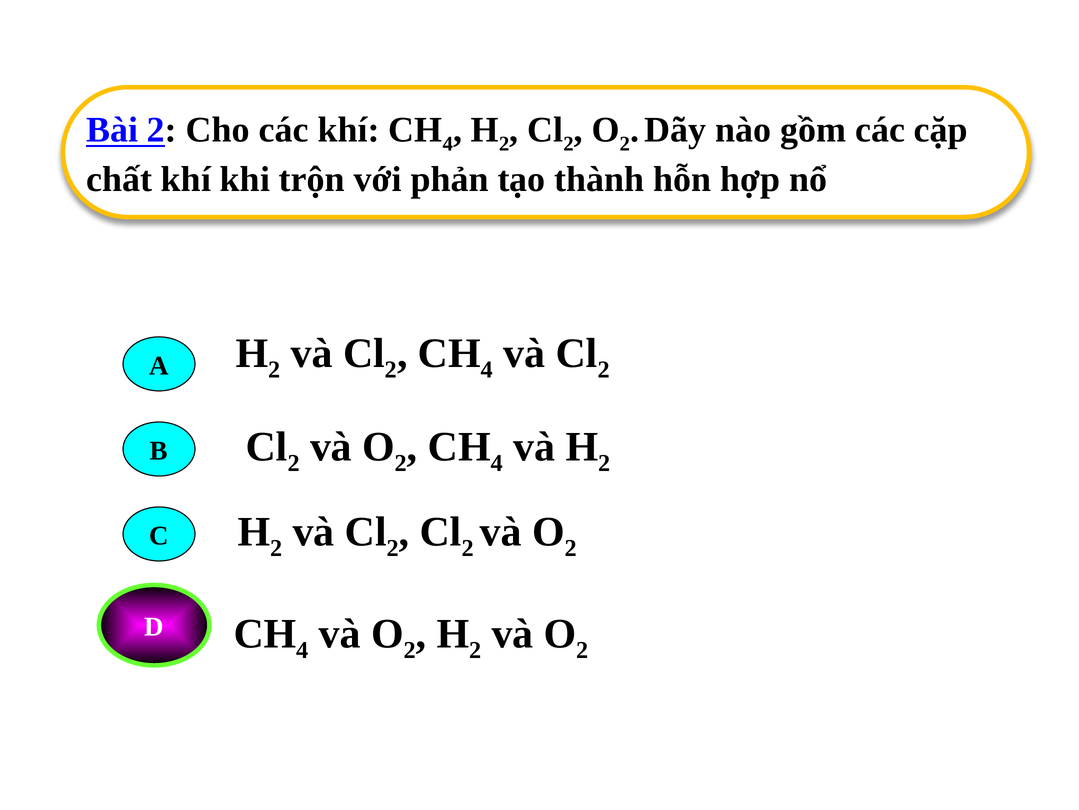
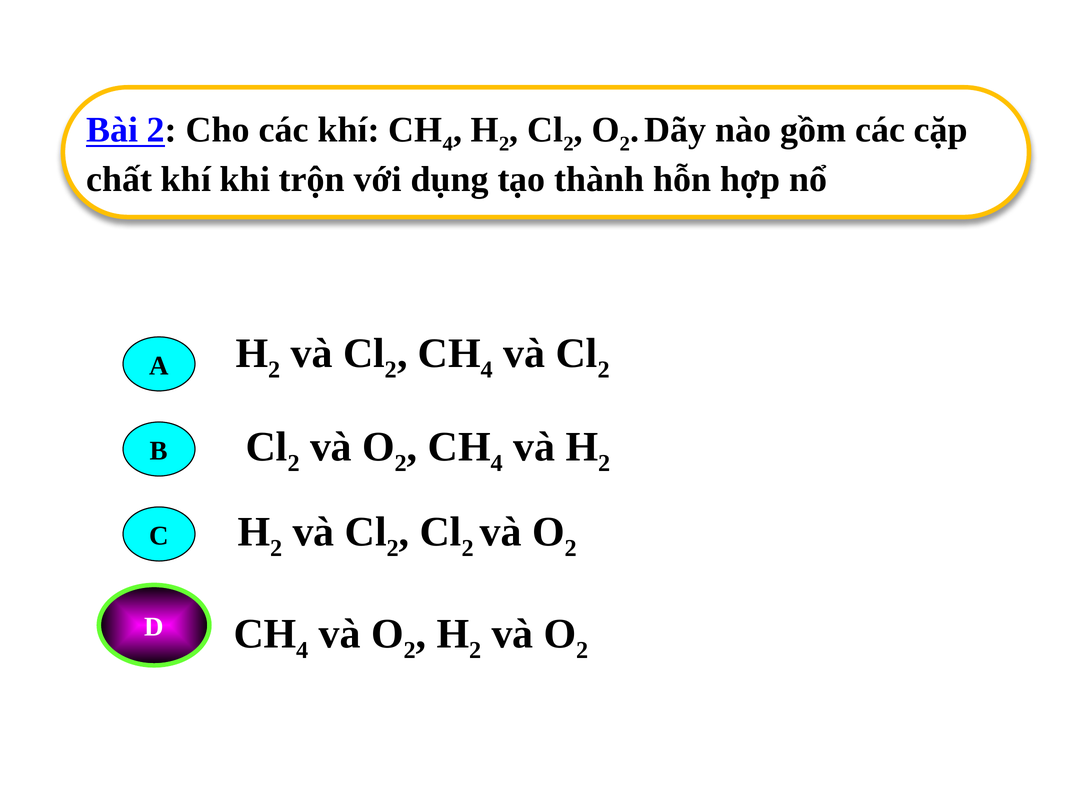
phản: phản -> dụng (450, 179)
